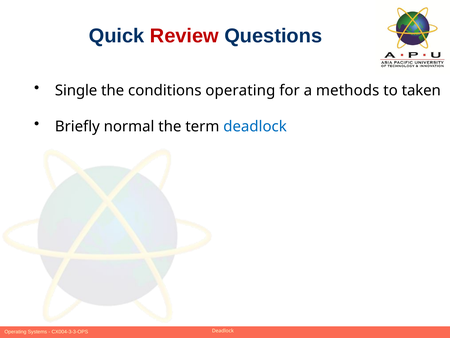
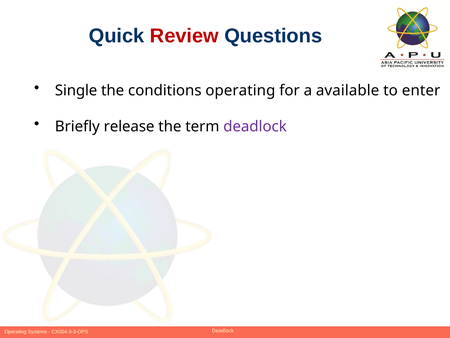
methods: methods -> available (348, 90)
taken: taken -> enter (421, 90)
normal: normal -> release (129, 126)
deadlock colour: blue -> purple (255, 126)
